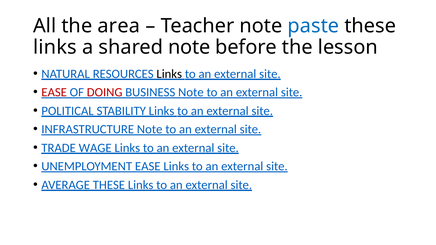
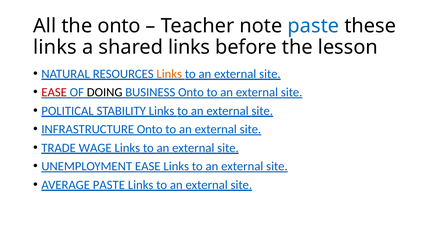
the area: area -> onto (119, 26)
shared note: note -> links (189, 47)
Links colour: black -> orange (169, 74)
DOING colour: red -> black (105, 92)
BUSINESS Note: Note -> Onto (191, 92)
INFRASTRUCTURE Note: Note -> Onto (150, 129)
AVERAGE THESE: THESE -> PASTE (109, 185)
